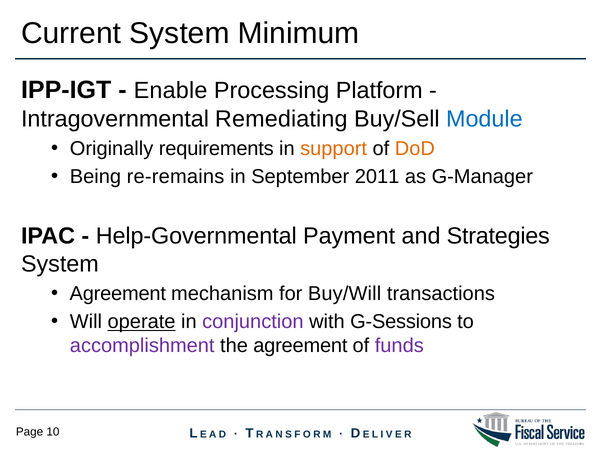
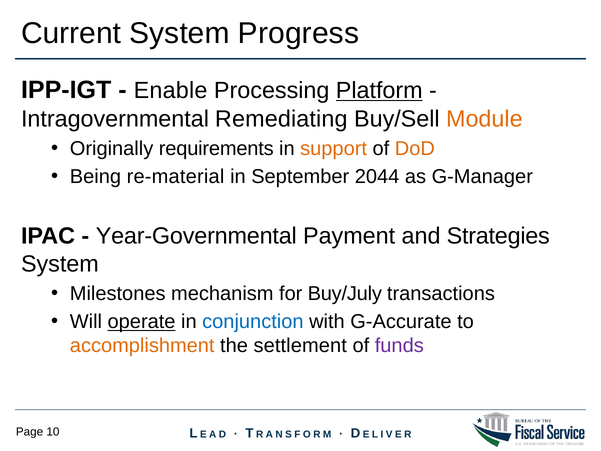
Minimum: Minimum -> Progress (299, 33)
Platform underline: none -> present (379, 90)
Module colour: blue -> orange (484, 119)
re-remains: re-remains -> re-material (176, 177)
2011: 2011 -> 2044 (377, 177)
Help-Governmental: Help-Governmental -> Year-Governmental (196, 236)
Agreement: Agreement -> Milestones (118, 294)
Buy/Will: Buy/Will -> Buy/July (345, 294)
conjunction colour: purple -> blue (253, 322)
G-Sessions: G-Sessions -> G-Accurate (401, 322)
accomplishment colour: purple -> orange (142, 346)
the agreement: agreement -> settlement (300, 346)
